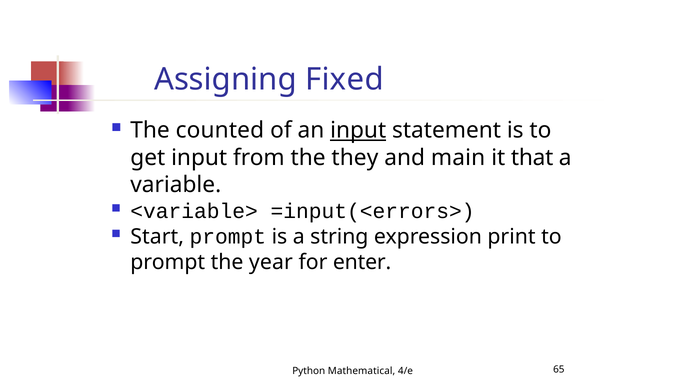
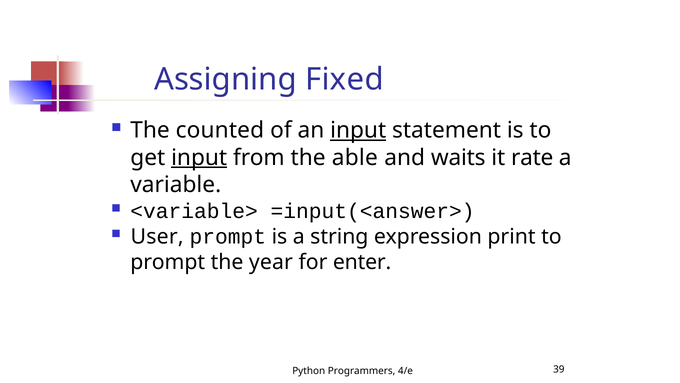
input underline: none -> present (199, 157)
they: they -> able (355, 157)
main: main -> waits (458, 157)
that: that -> rate (532, 157)
=input(<errors>: =input(<errors> -> =input(<answer> (373, 211)
Start: Start -> User (157, 236)
Mathematical: Mathematical -> Programmers (362, 370)
65: 65 -> 39 (559, 369)
